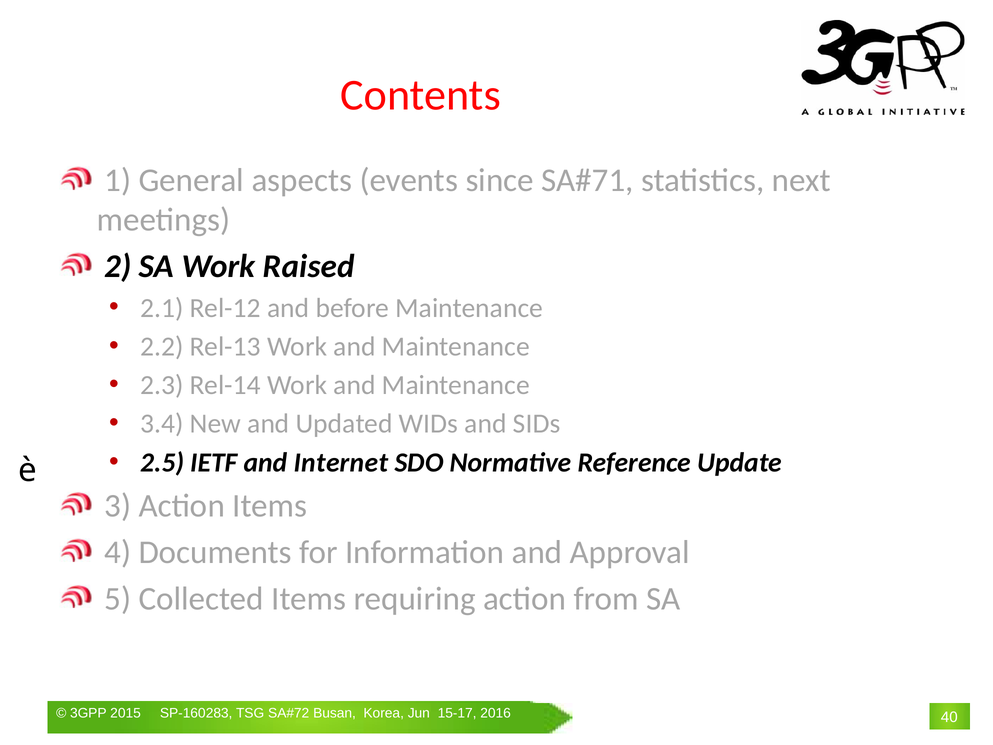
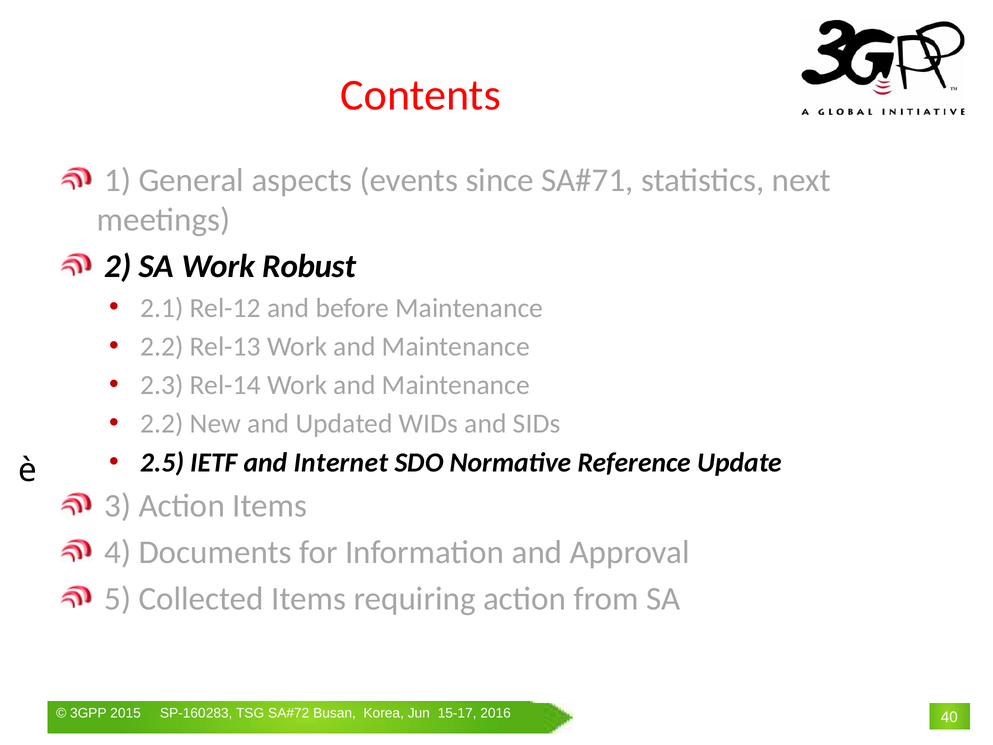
Raised: Raised -> Robust (309, 266)
3.4: 3.4 -> 2.2 (162, 424)
